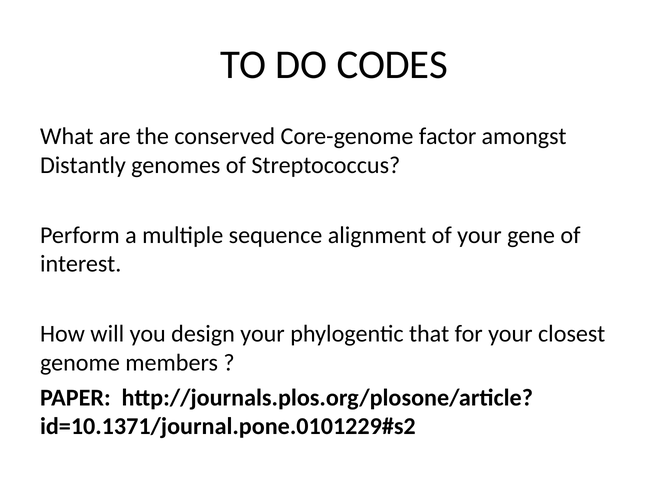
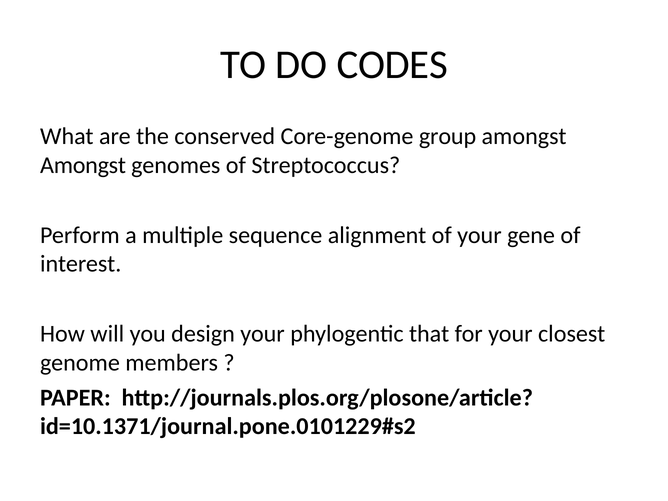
factor: factor -> group (448, 136)
Distantly: Distantly -> Amongst (83, 165)
